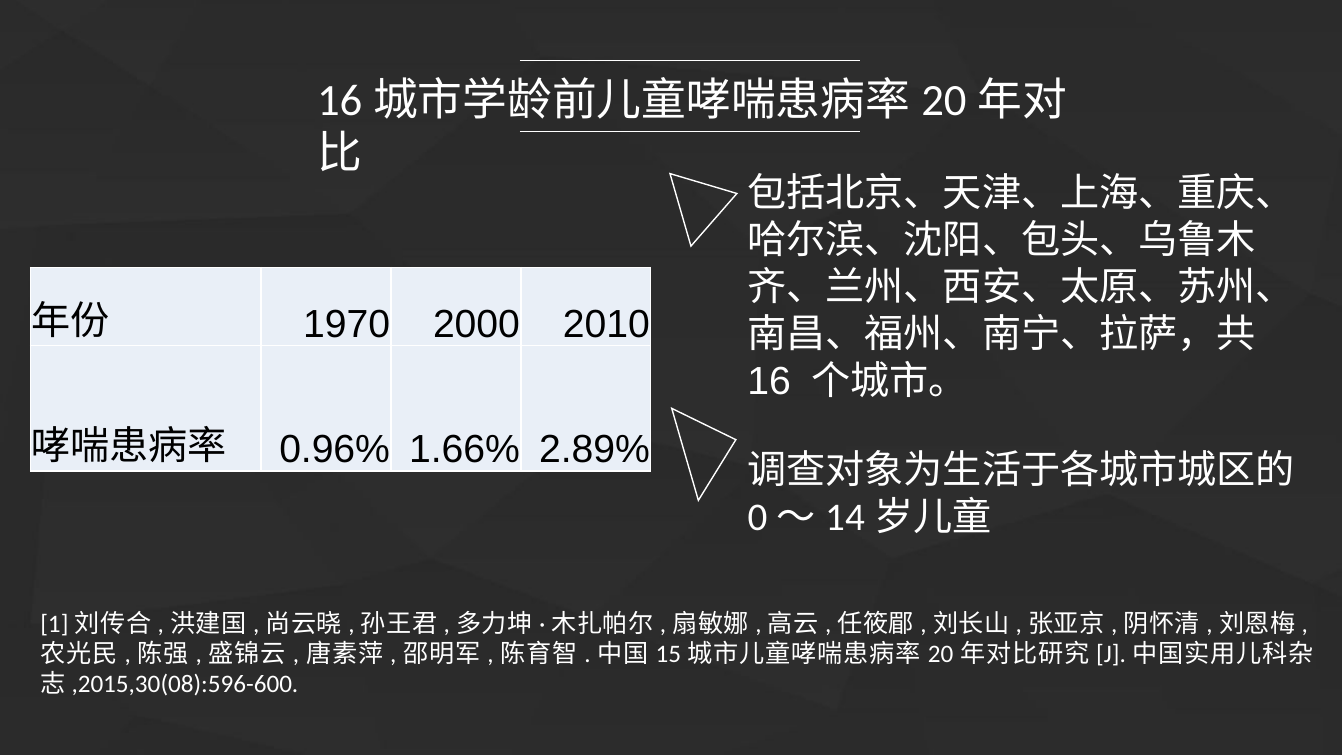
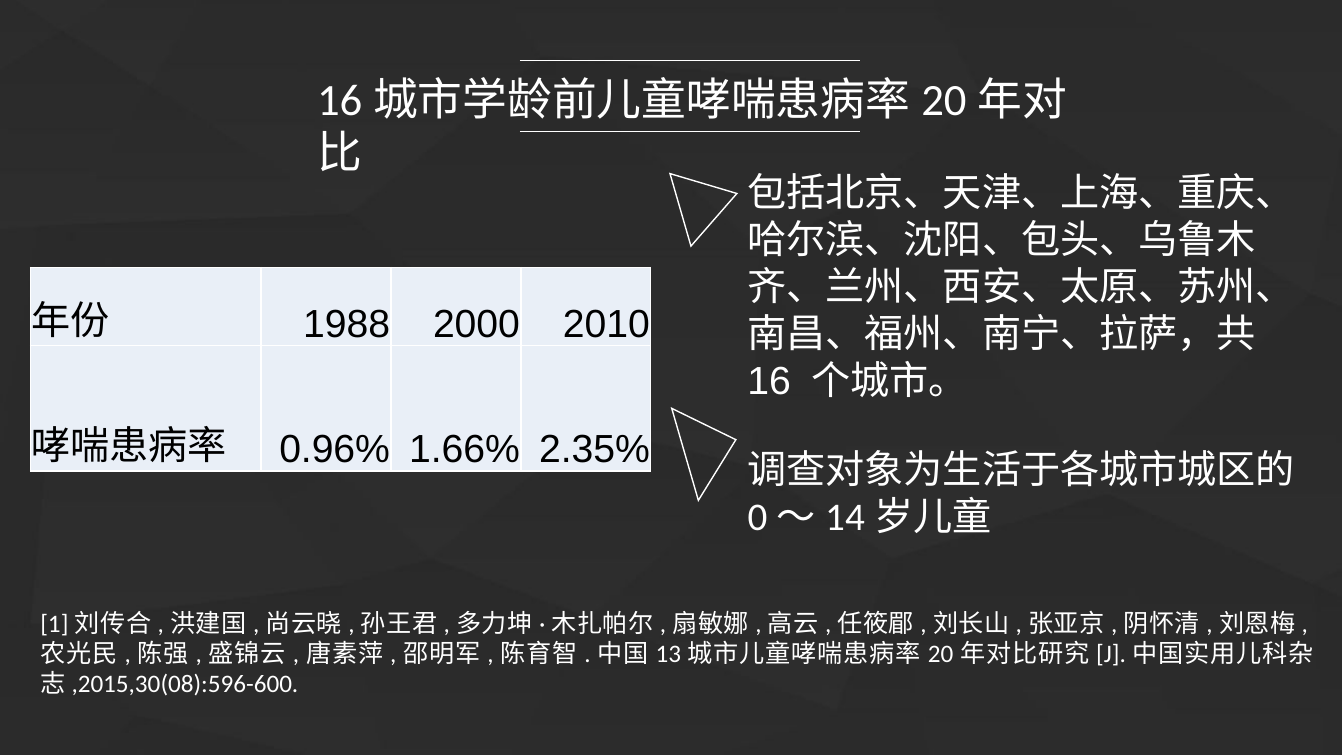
1970: 1970 -> 1988 (347, 324)
2.89%: 2.89% -> 2.35% (595, 450)
15: 15 -> 13 (668, 654)
